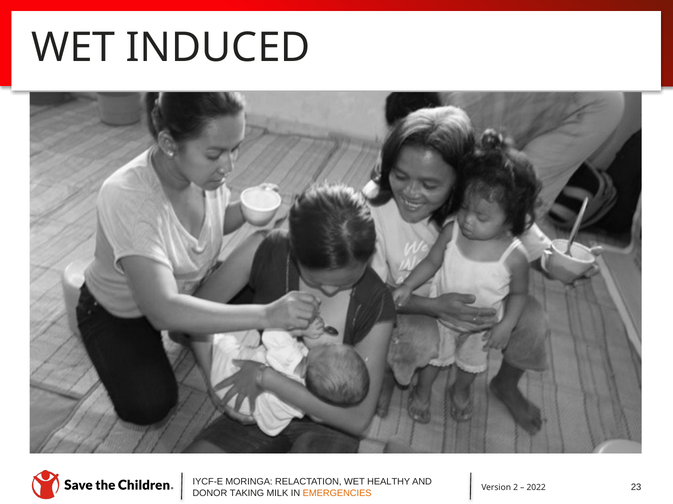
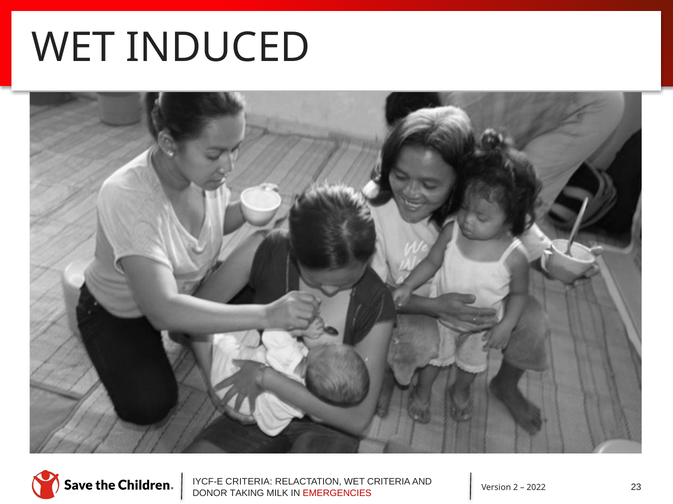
IYCF-E MORINGA: MORINGA -> CRITERIA (249, 483)
WET HEALTHY: HEALTHY -> CRITERIA (389, 483)
EMERGENCIES colour: orange -> red (337, 494)
